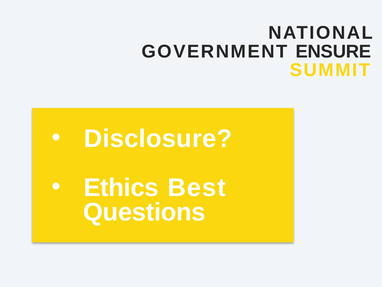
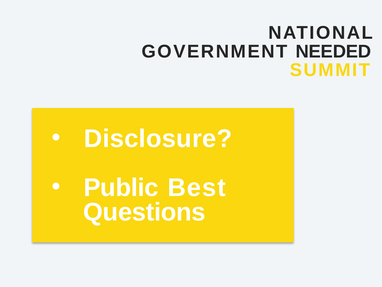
ENSURE: ENSURE -> NEEDED (333, 51)
Ethics: Ethics -> Public (121, 187)
